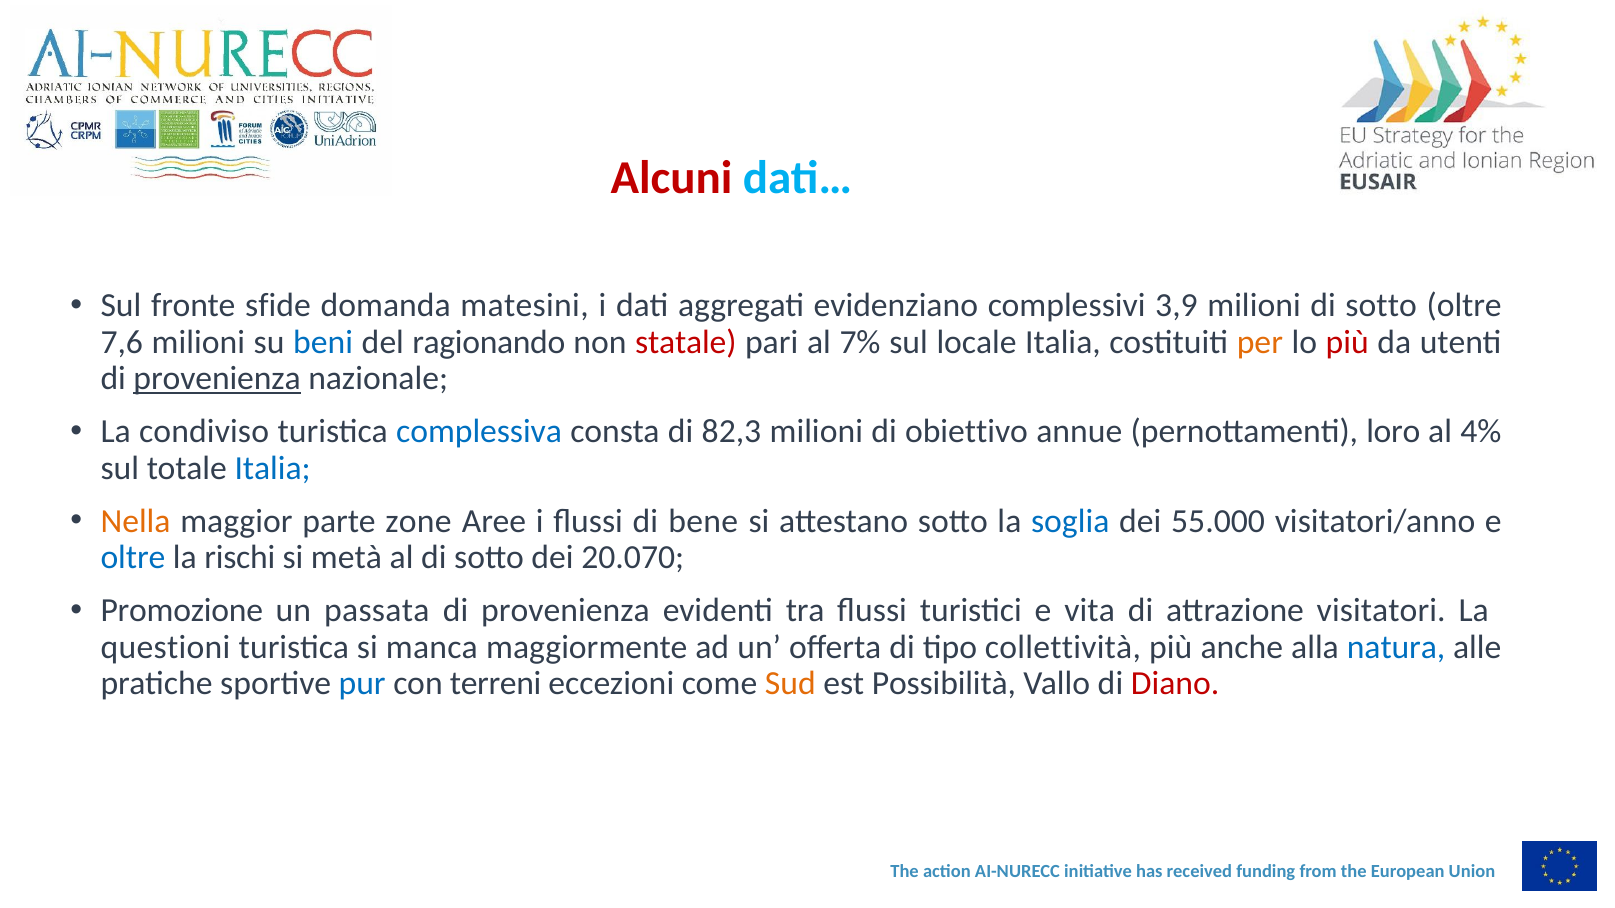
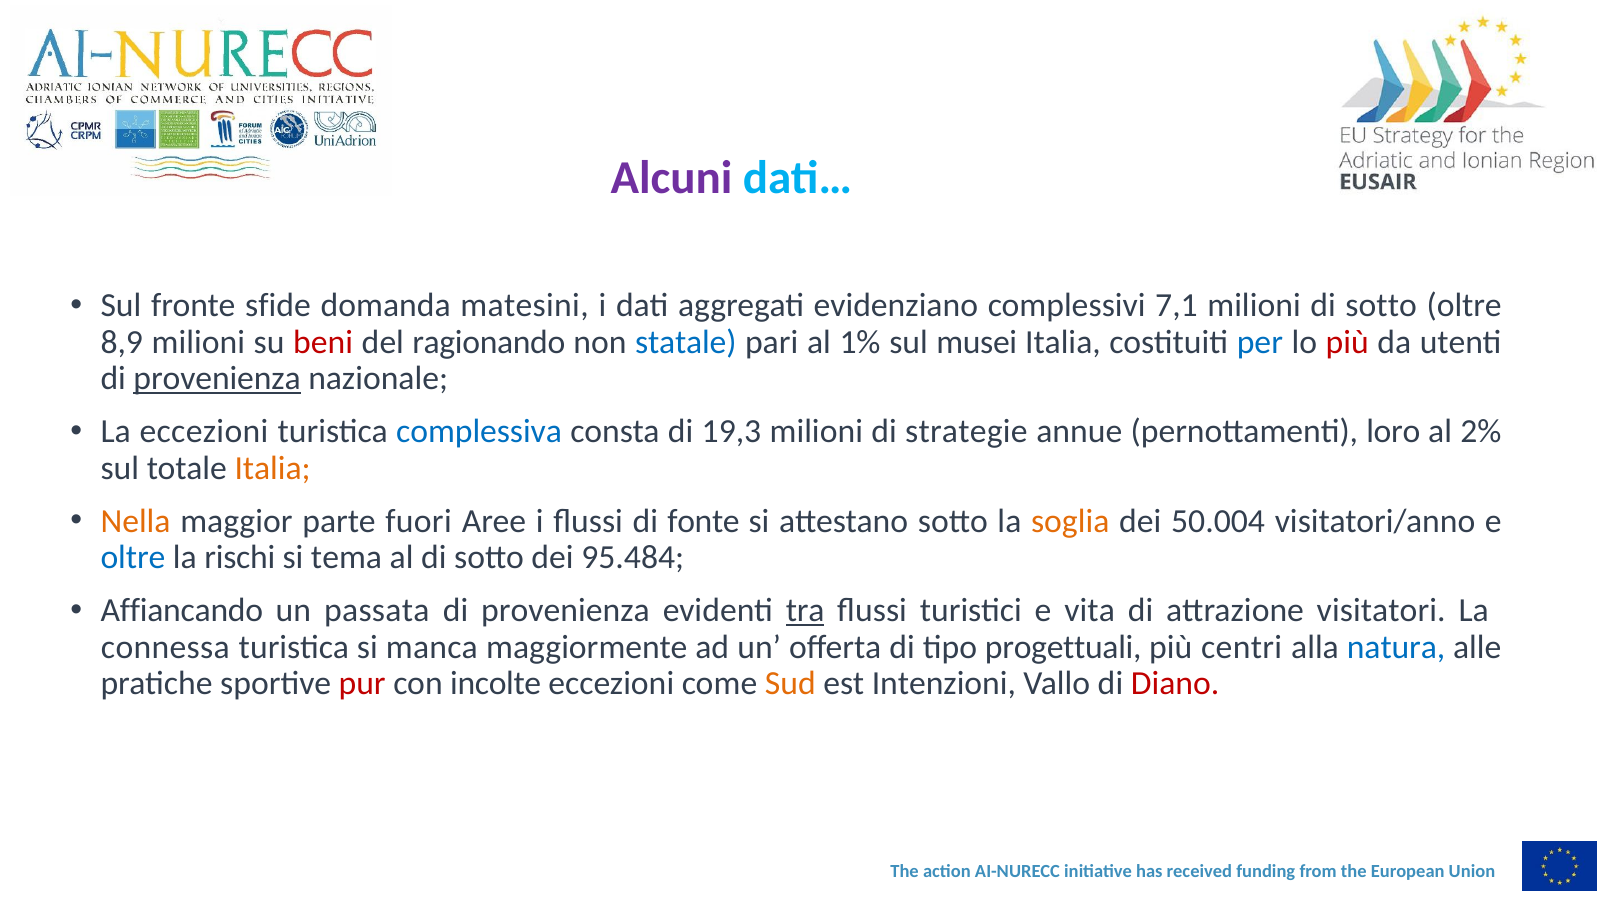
Alcuni colour: red -> purple (671, 178)
3,9: 3,9 -> 7,1 (1176, 306)
7,6: 7,6 -> 8,9 (122, 342)
beni colour: blue -> red (323, 342)
statale colour: red -> blue (686, 342)
7%: 7% -> 1% (860, 342)
locale: locale -> musei (977, 342)
per colour: orange -> blue (1260, 342)
La condiviso: condiviso -> eccezioni (204, 432)
82,3: 82,3 -> 19,3 (732, 432)
obiettivo: obiettivo -> strategie (966, 432)
4%: 4% -> 2% (1481, 432)
Italia colour: blue -> orange (273, 468)
zone: zone -> fuori (419, 521)
bene: bene -> fonte (704, 521)
soglia colour: blue -> orange (1070, 521)
55.000: 55.000 -> 50.004 (1218, 521)
metà: metà -> tema (347, 558)
20.070: 20.070 -> 95.484 (633, 558)
Promozione: Promozione -> Affiancando (182, 611)
tra underline: none -> present (805, 611)
questioni: questioni -> connessa (165, 647)
collettività: collettività -> progettuali (1063, 647)
anche: anche -> centri (1242, 647)
pur colour: blue -> red (362, 684)
terreni: terreni -> incolte (496, 684)
Possibilità: Possibilità -> Intenzioni (944, 684)
